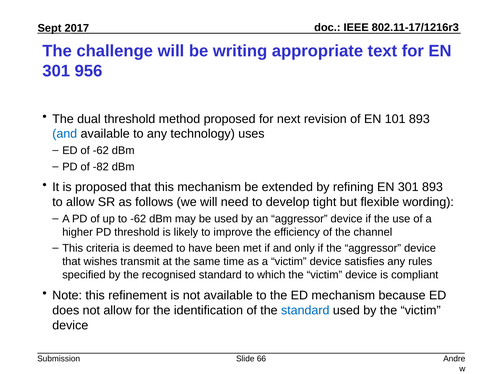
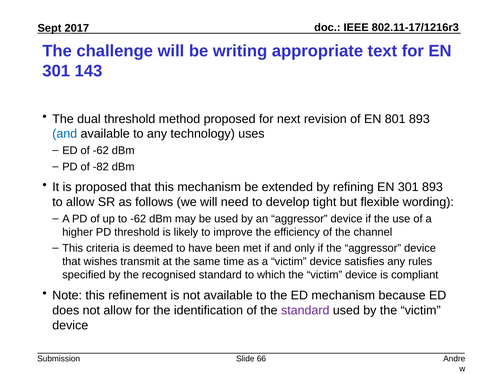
956: 956 -> 143 (88, 71)
101: 101 -> 801 (395, 119)
standard colour: blue -> purple (305, 310)
